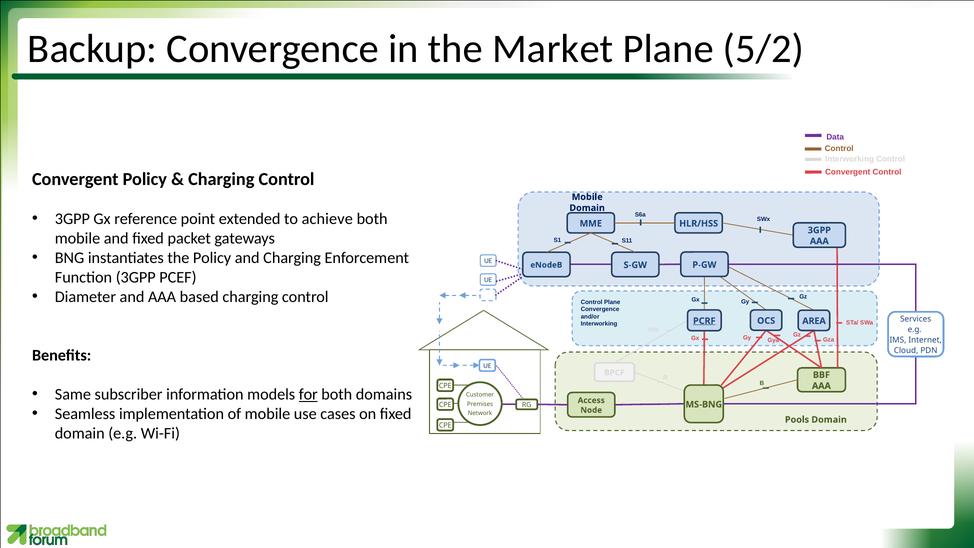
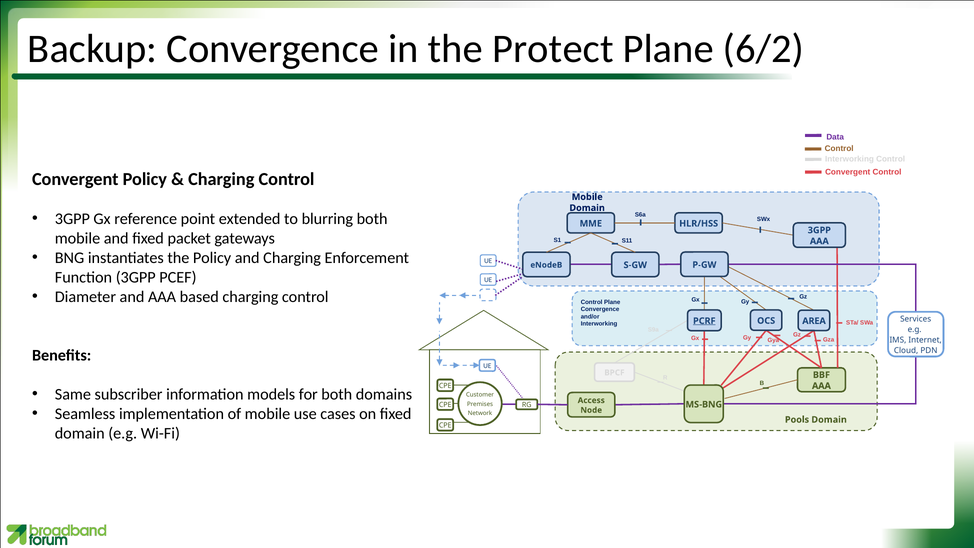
Market: Market -> Protect (553, 49)
5/2: 5/2 -> 6/2 (764, 49)
achieve: achieve -> blurring (327, 219)
for underline: present -> none (308, 394)
